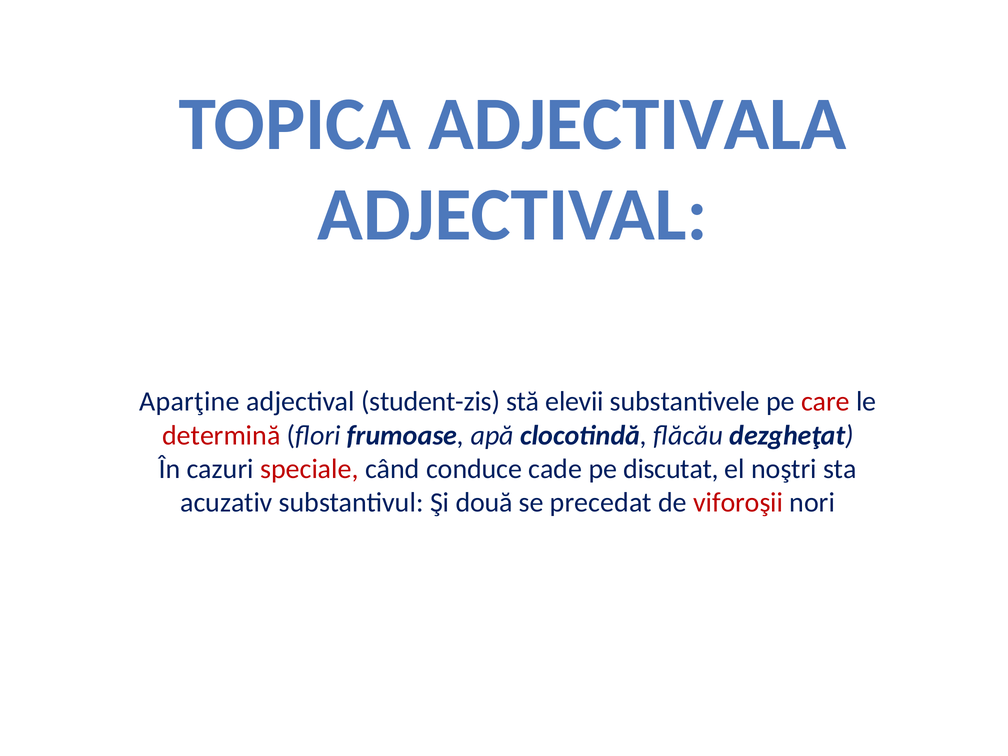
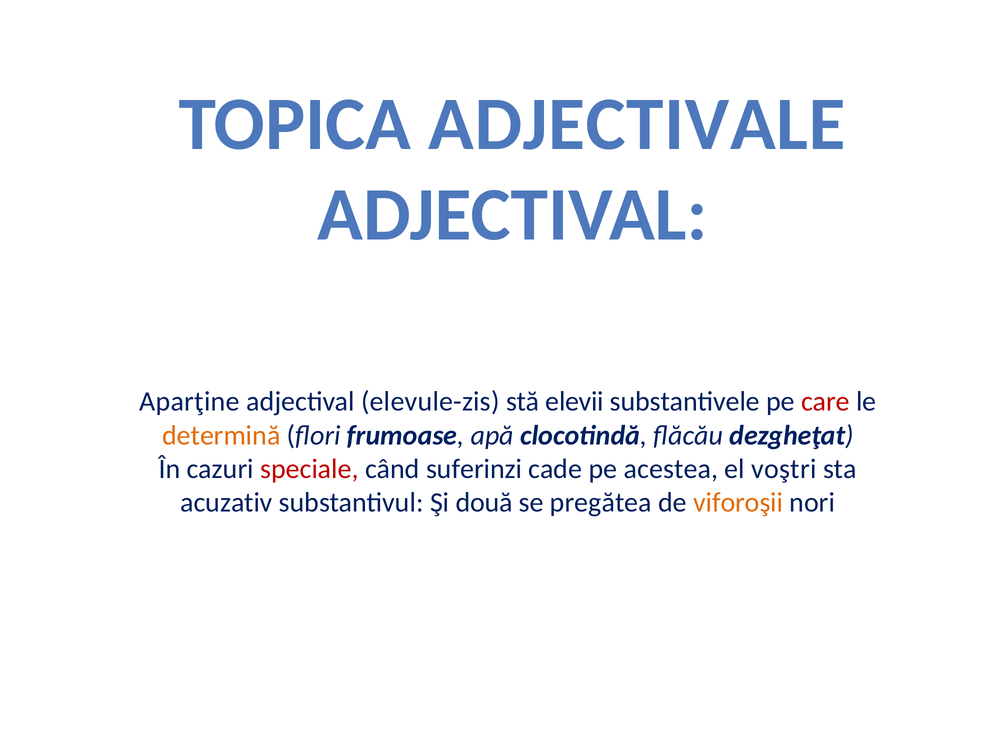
ADJECTIVALA: ADJECTIVALA -> ADJECTIVALE (637, 124)
student-zis: student-zis -> elevule-zis (430, 402)
determină colour: red -> orange (221, 435)
conduce: conduce -> suferinzi (474, 469)
discutat: discutat -> acestea (671, 469)
noştri: noştri -> voştri (784, 469)
precedat: precedat -> pregătea (601, 503)
viforoşii colour: red -> orange (738, 503)
